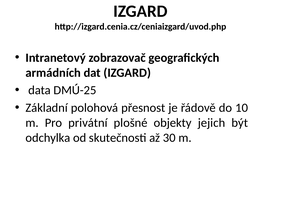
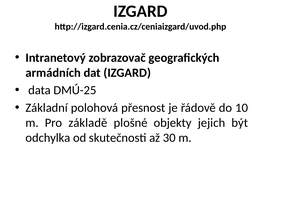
privátní: privátní -> základě (88, 123)
